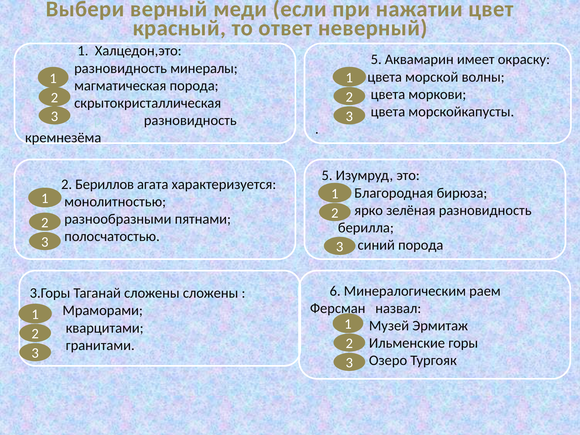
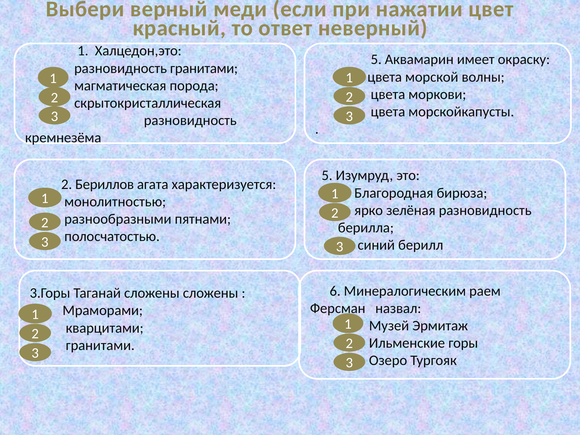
разновидность минералы: минералы -> гранитами (204, 68)
синий порода: порода -> берилл (421, 245)
